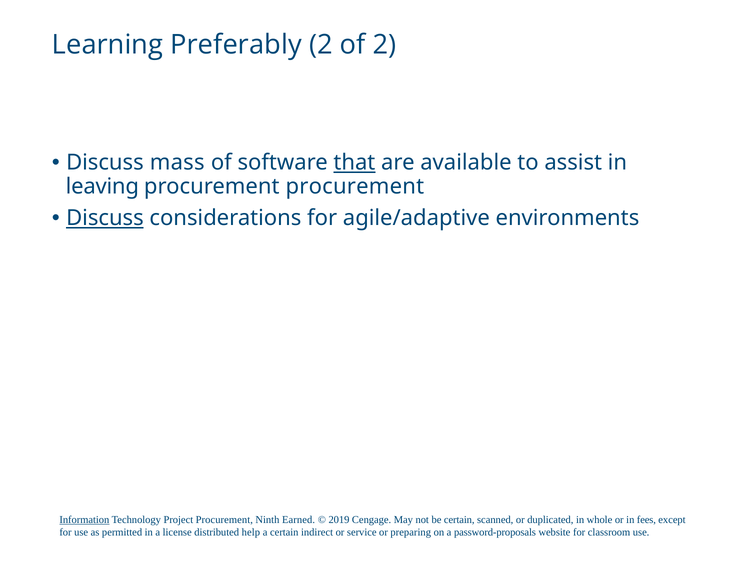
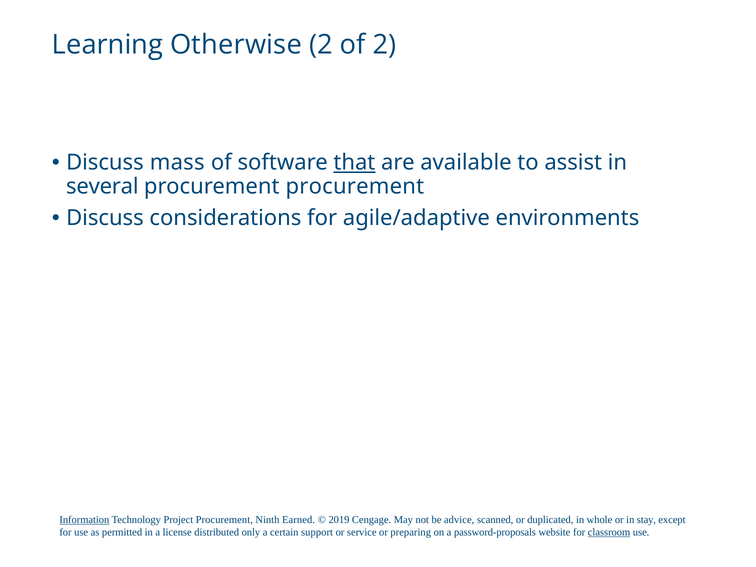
Preferably: Preferably -> Otherwise (236, 45)
leaving: leaving -> several (102, 187)
Discuss underline: present -> none (105, 218)
be certain: certain -> advice (459, 520)
fees: fees -> stay (646, 520)
help: help -> only (251, 532)
indirect: indirect -> support (317, 532)
classroom underline: none -> present (609, 532)
